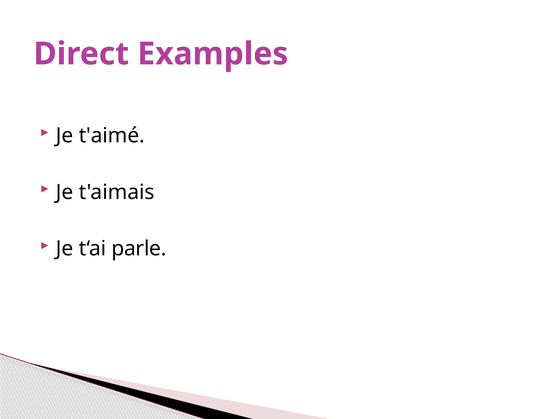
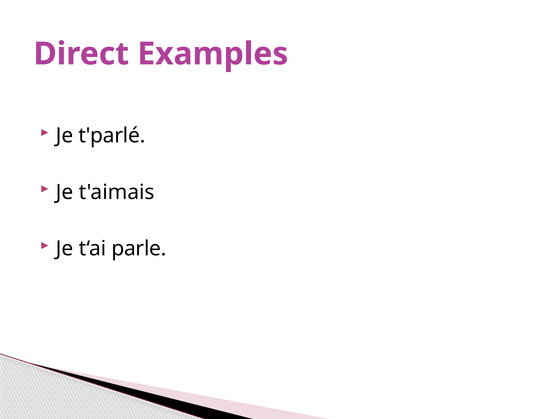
t'aimé: t'aimé -> t'parlé (112, 136)
